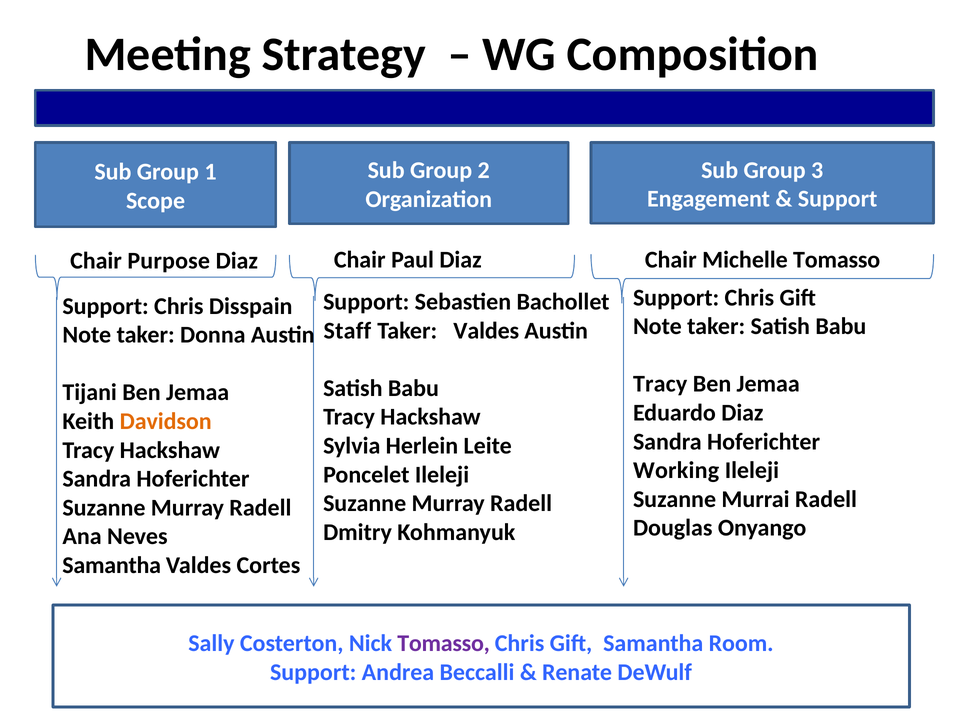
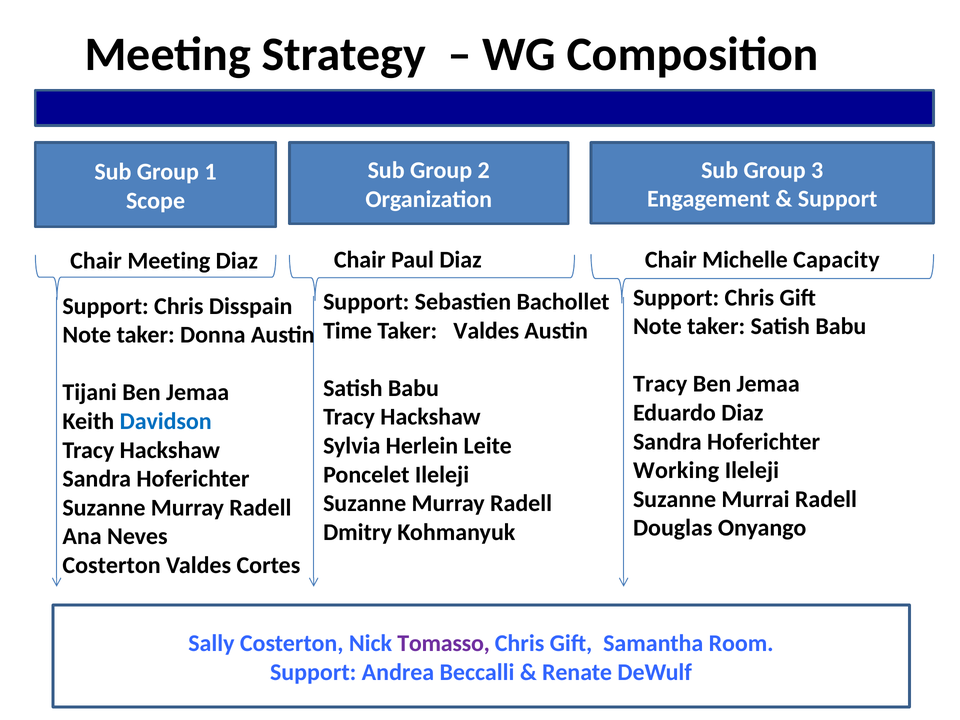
Michelle Tomasso: Tomasso -> Capacity (836, 260)
Chair Purpose: Purpose -> Meeting (169, 261)
Staff: Staff -> Time (348, 331)
Davidson colour: orange -> blue (166, 421)
Samantha: Samantha -> Costerton (112, 565)
